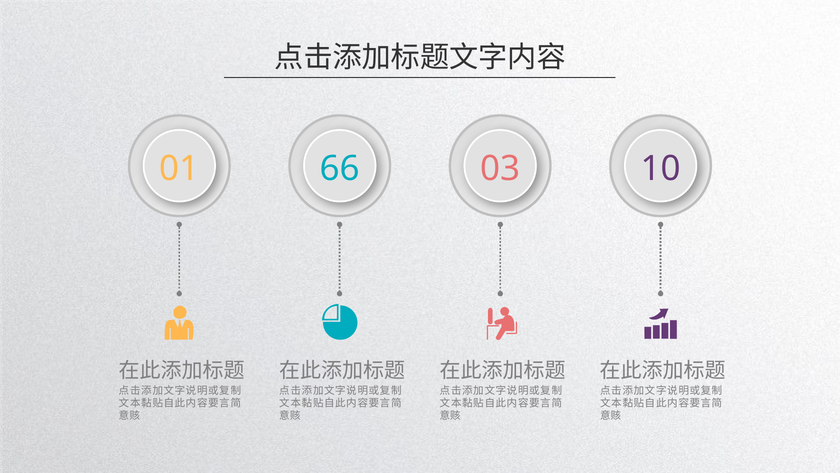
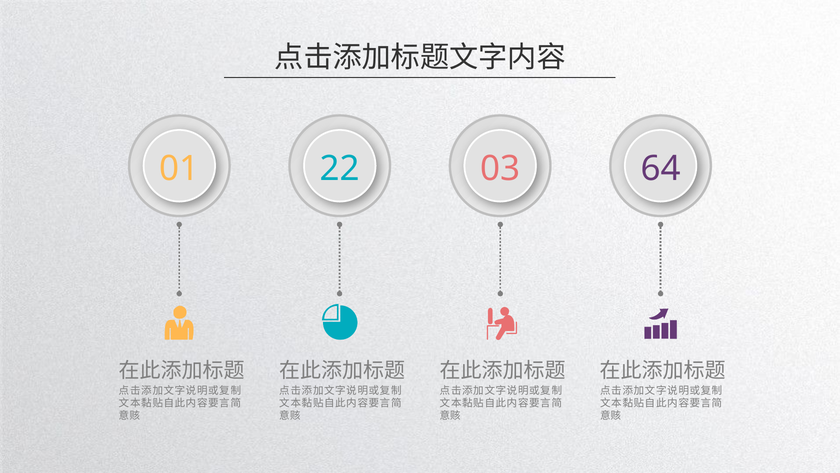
66: 66 -> 22 (340, 168)
10: 10 -> 64 (661, 168)
